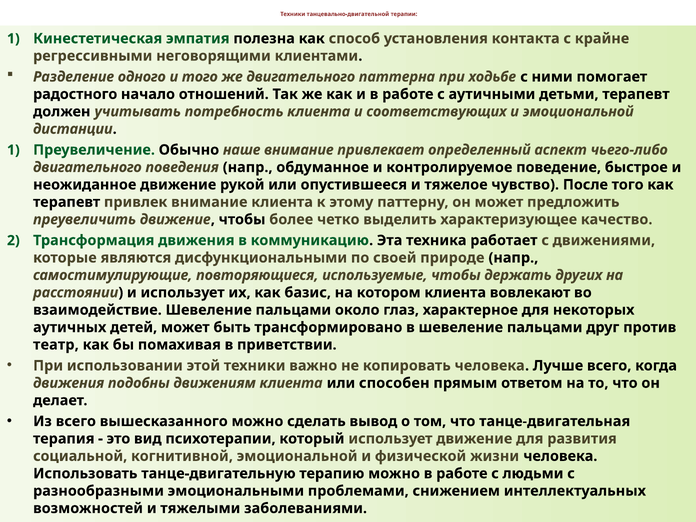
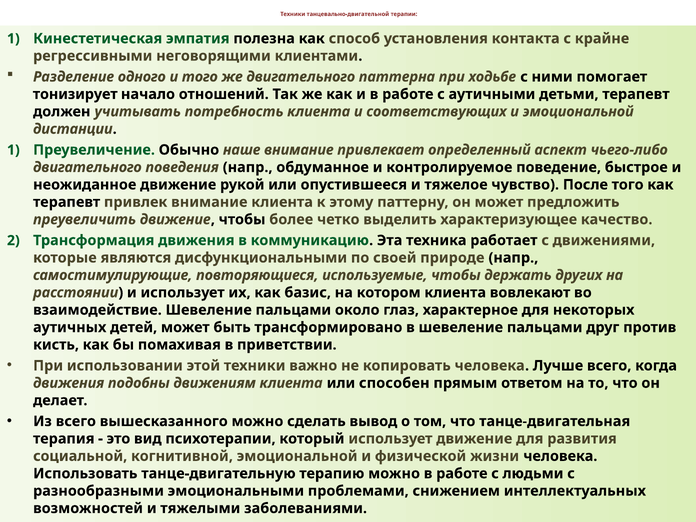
радостного: радостного -> тонизирует (75, 94)
театр: театр -> кисть (56, 345)
